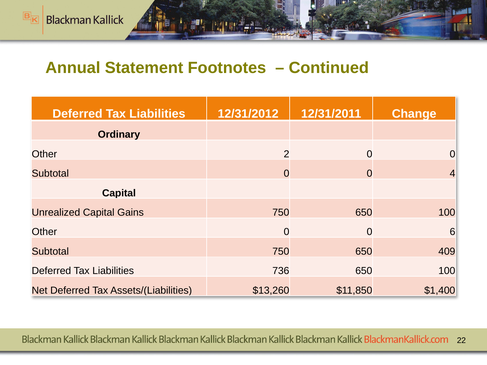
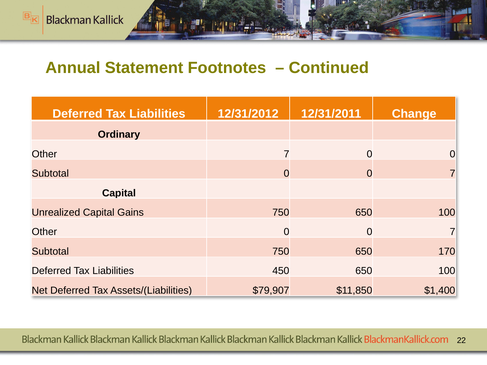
Other 2: 2 -> 7 (286, 154)
Subtotal 0 0 4: 4 -> 7 (452, 174)
Other 0 0 6: 6 -> 7 (452, 232)
409: 409 -> 170 (447, 252)
736: 736 -> 450 (281, 271)
$13,260: $13,260 -> $79,907 (271, 291)
